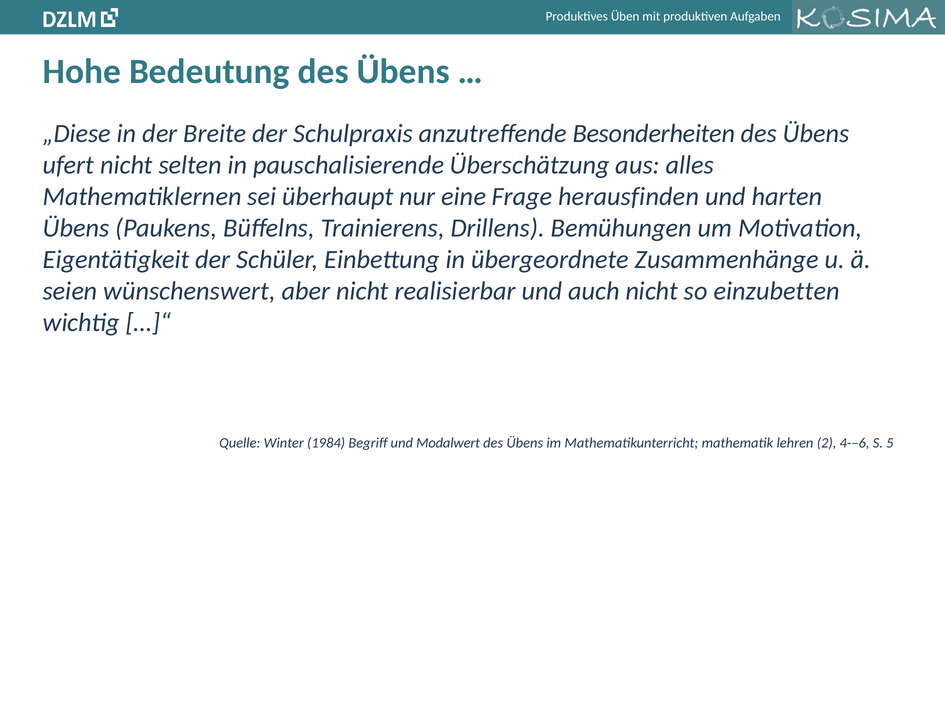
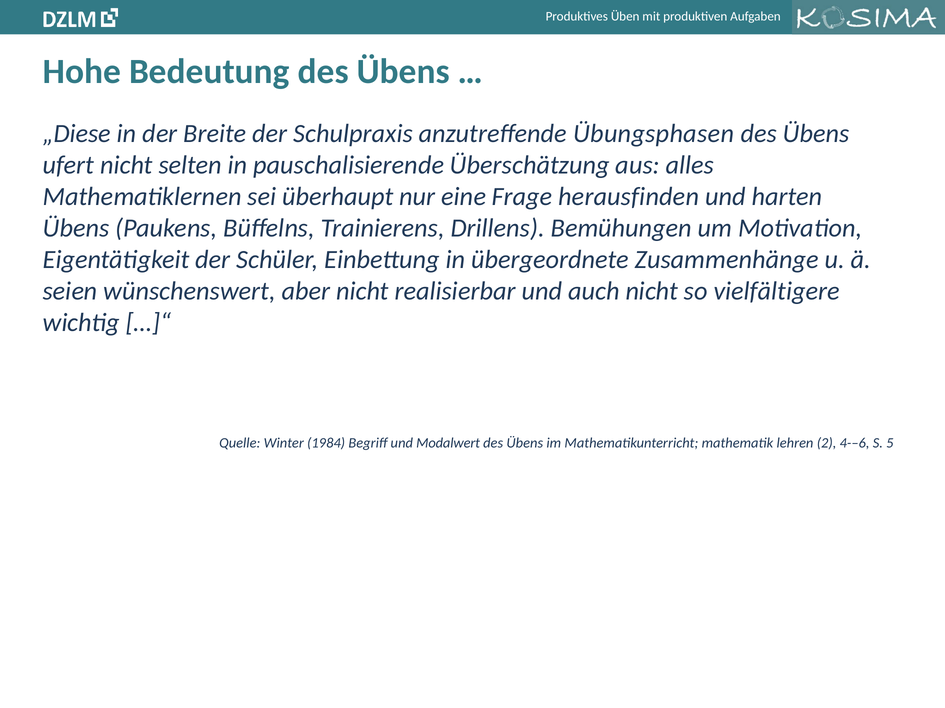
Besonderheiten: Besonderheiten -> Übungsphasen (654, 134)
einzubetten: einzubetten -> vielfältigere (777, 292)
